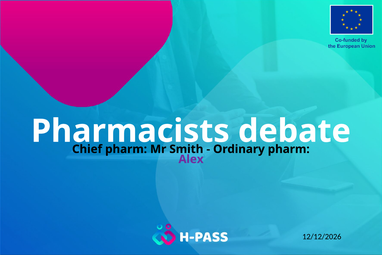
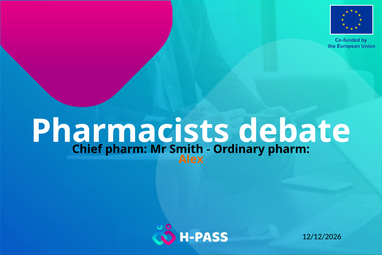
Alex colour: purple -> orange (191, 159)
